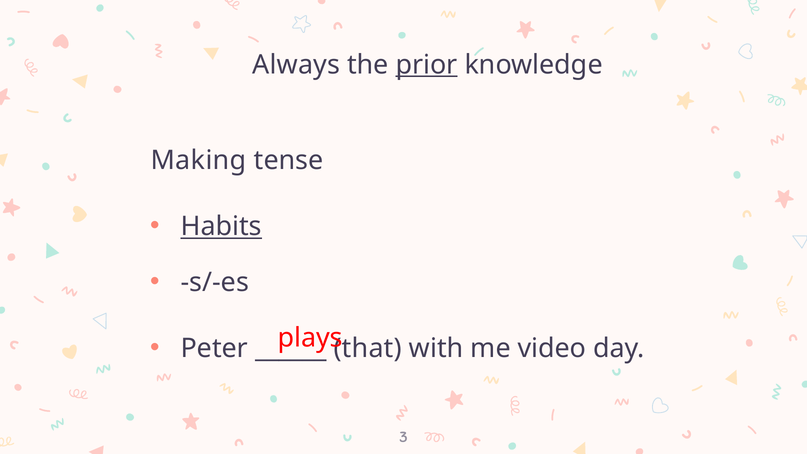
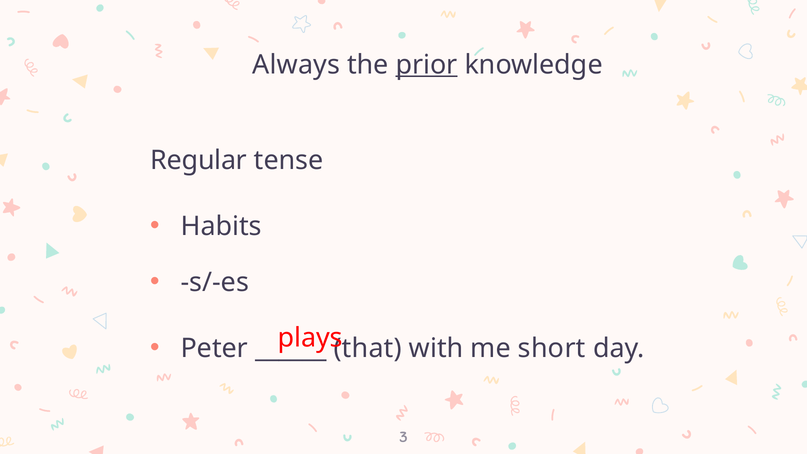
Making: Making -> Regular (199, 160)
Habits underline: present -> none (221, 227)
video: video -> short (552, 348)
